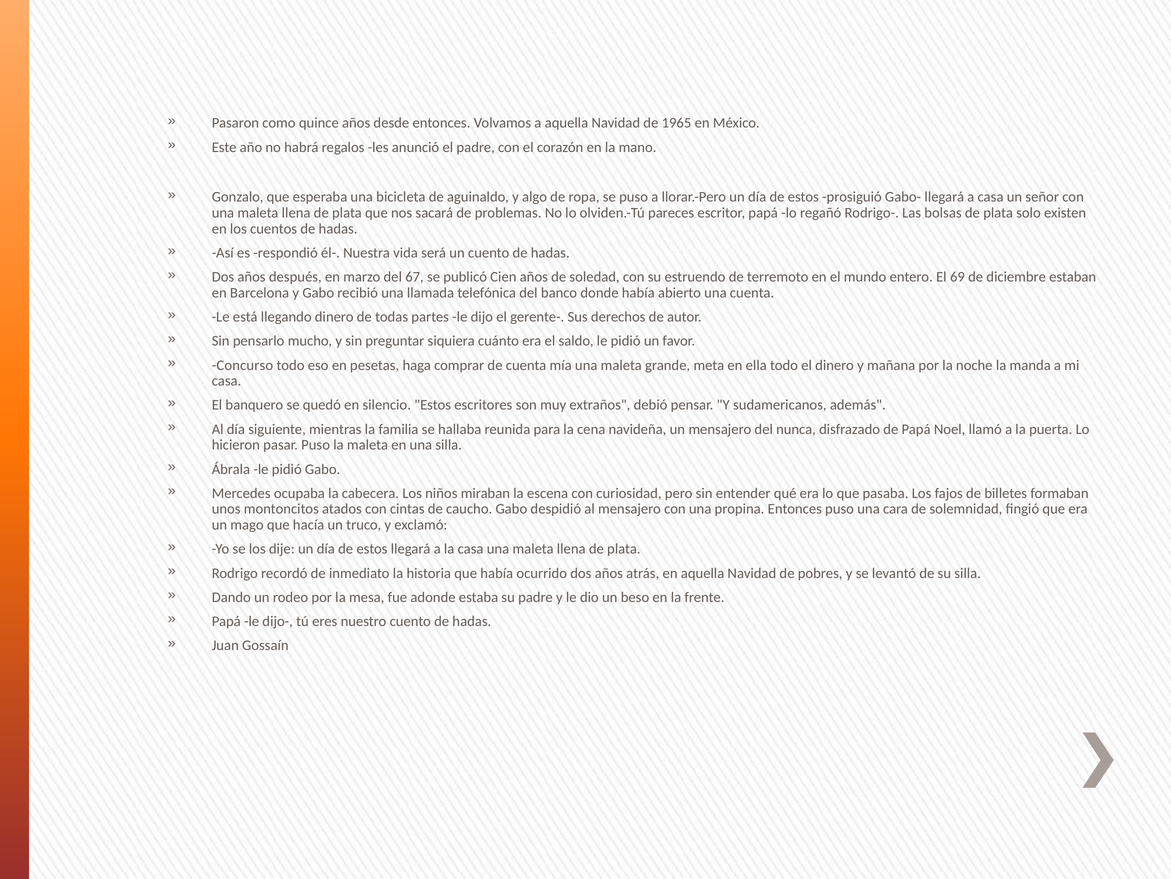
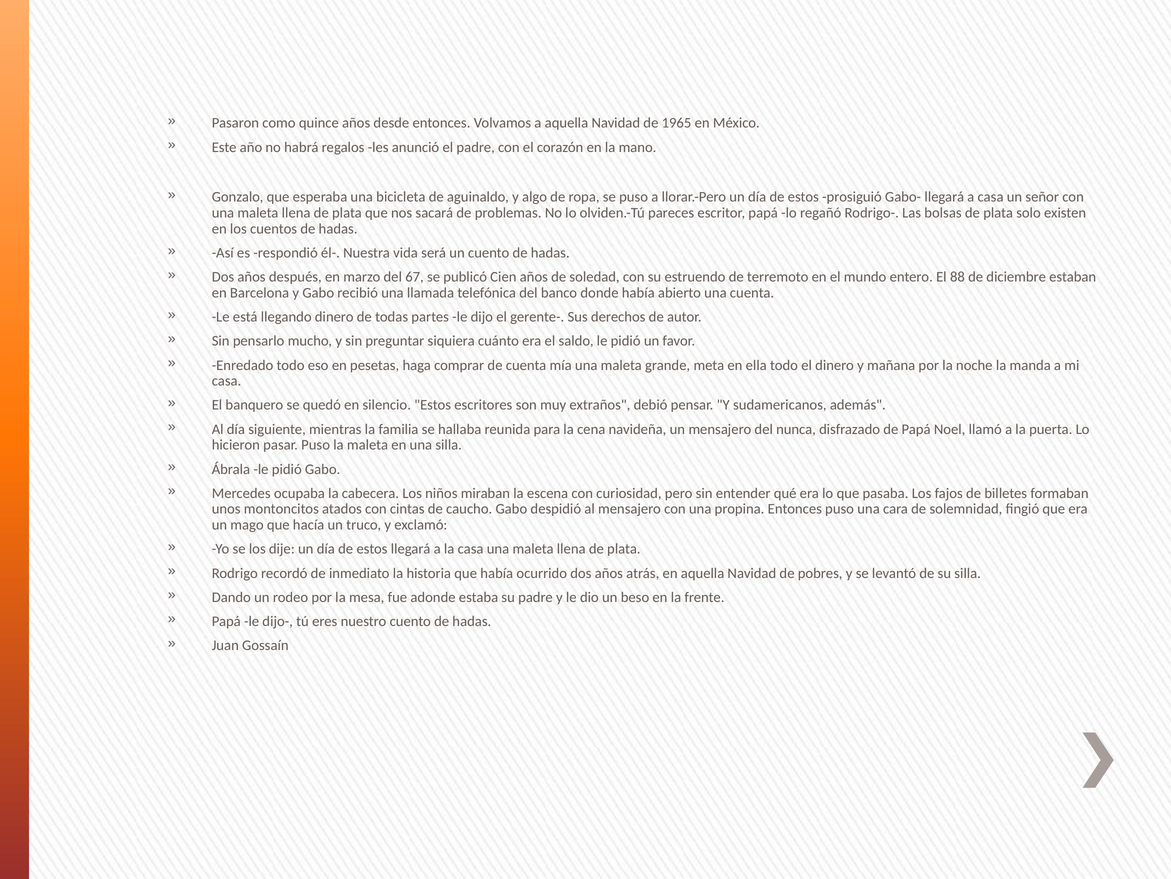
69: 69 -> 88 (957, 277)
Concurso: Concurso -> Enredado (243, 365)
